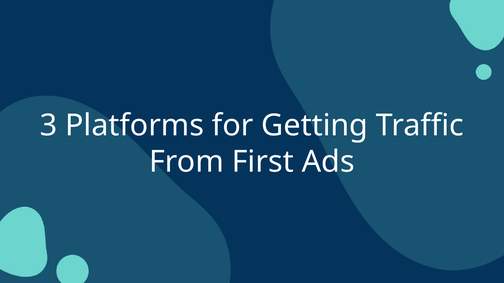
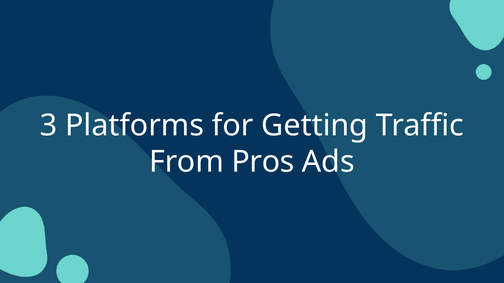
First: First -> Pros (263, 162)
